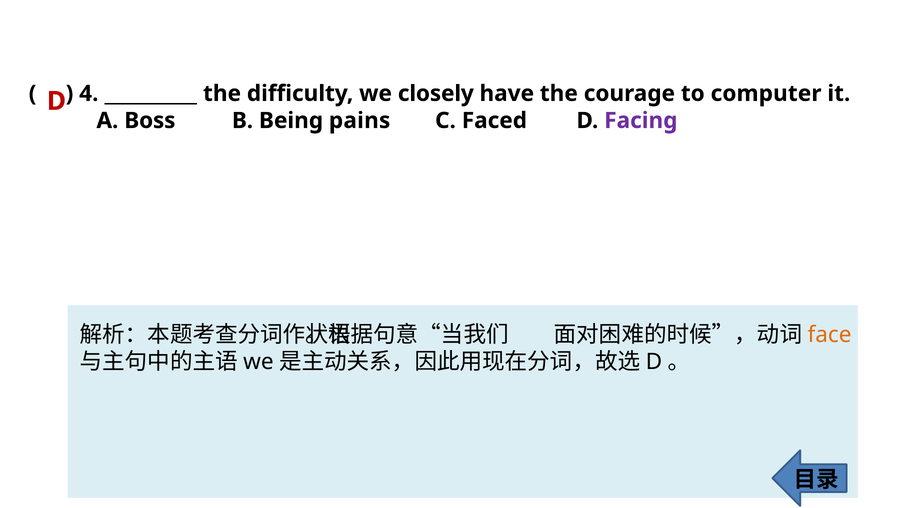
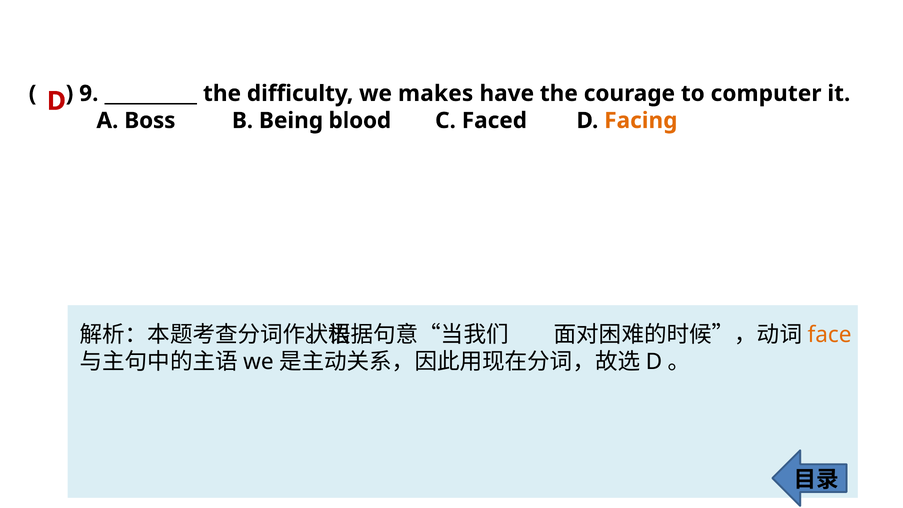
4: 4 -> 9 (89, 93)
closely: closely -> makes (436, 93)
pains: pains -> blood (360, 121)
Facing colour: purple -> orange (641, 121)
